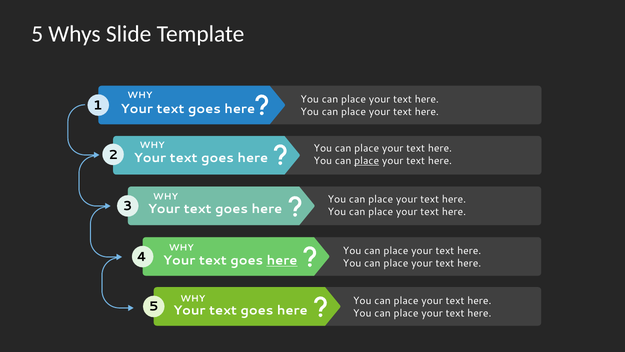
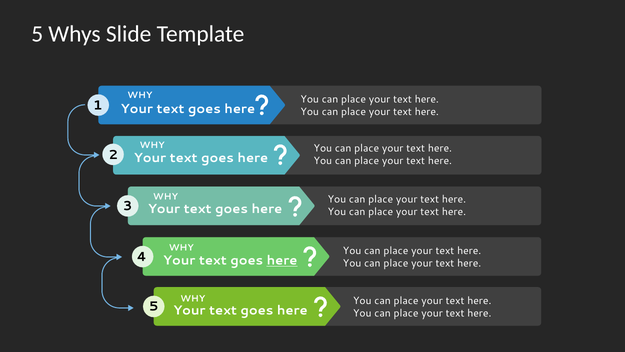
place underline: present -> none (367, 160)
